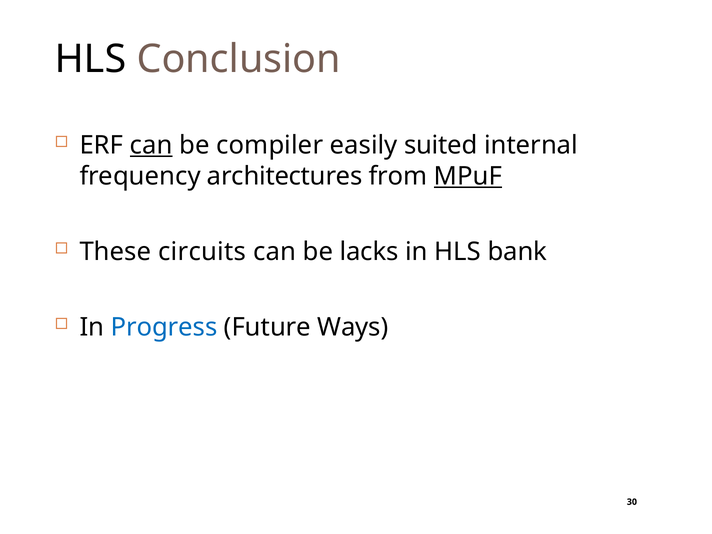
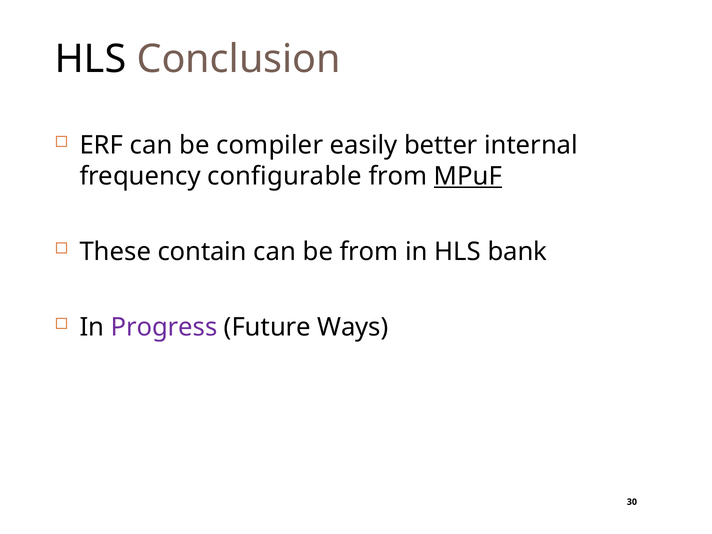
can underline: present -> none (151, 145)
suited: suited -> better (441, 145)
architectures: architectures -> configurable (285, 176)
circuits: circuits -> contain (202, 252)
be lacks: lacks -> from (369, 252)
Progress colour: blue -> purple (164, 327)
